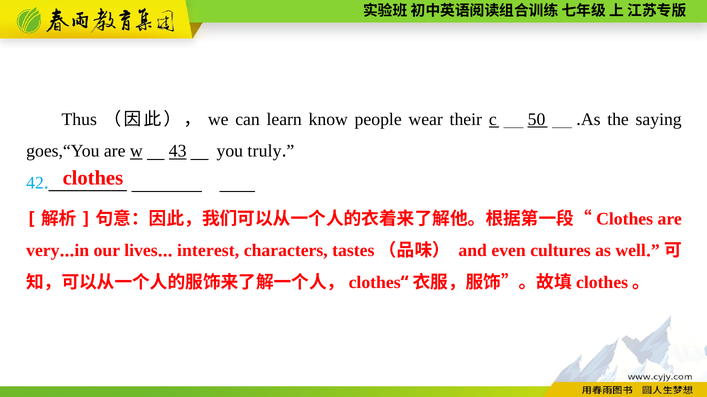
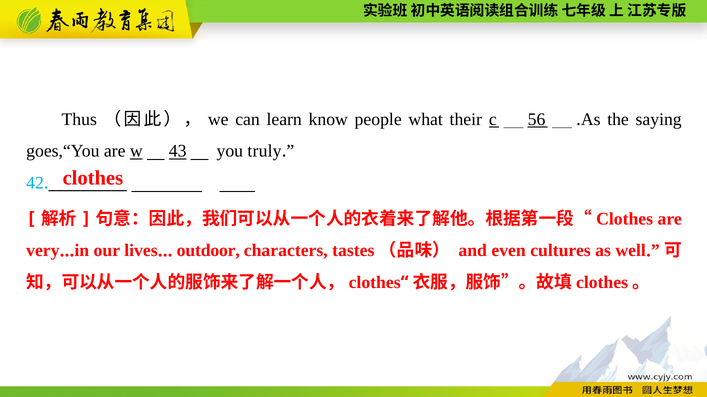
wear: wear -> what (426, 120)
50: 50 -> 56 (537, 120)
interest: interest -> outdoor (208, 251)
